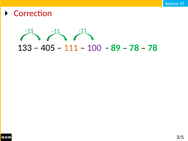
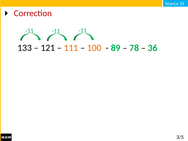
405: 405 -> 121 (48, 48)
100 colour: purple -> orange (94, 48)
78: 78 -> 36 (153, 48)
